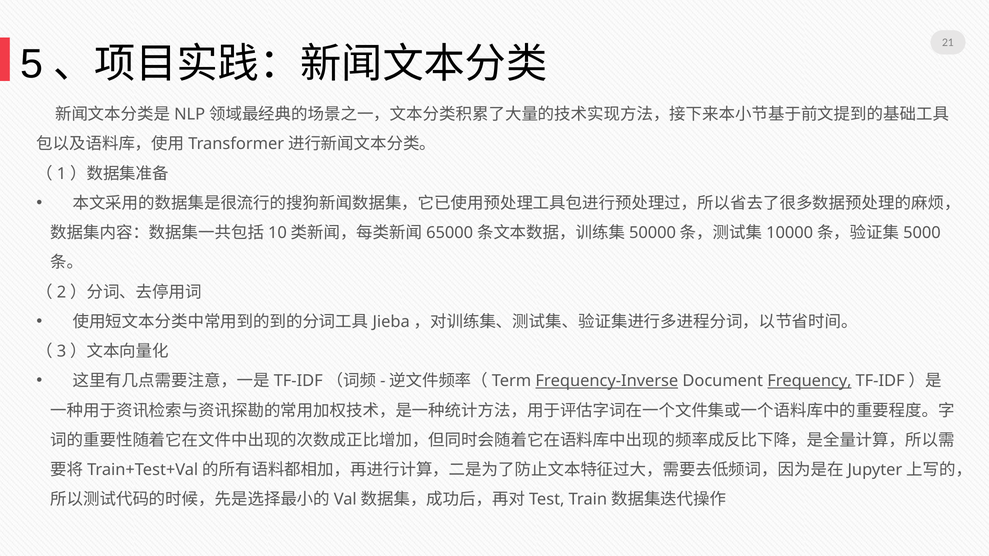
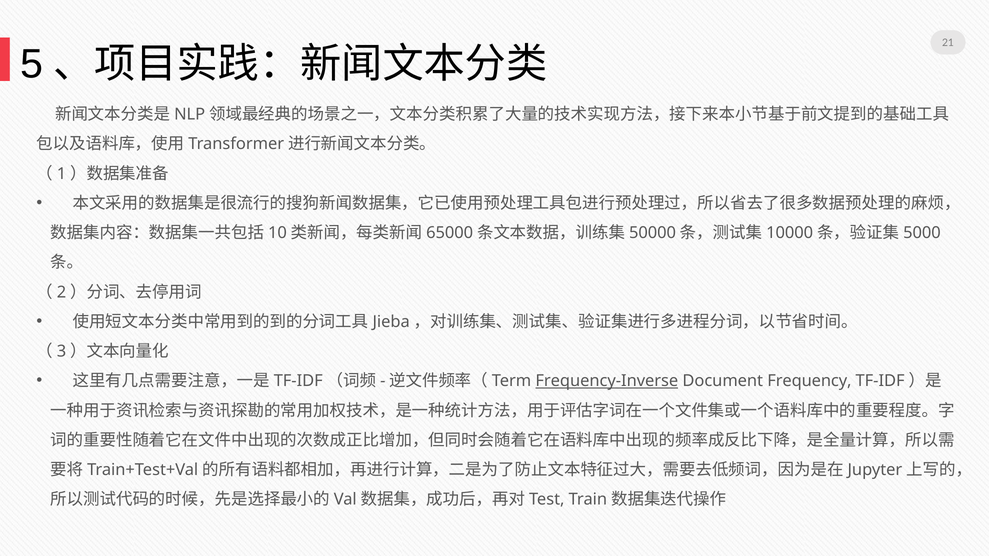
Frequency underline: present -> none (809, 381)
